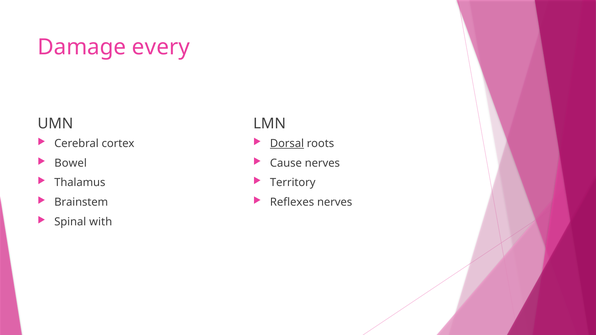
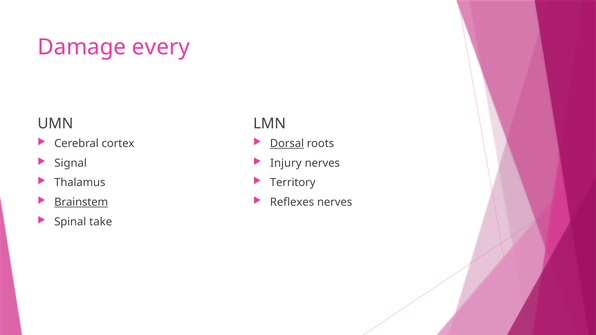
Bowel: Bowel -> Signal (71, 163)
Cause: Cause -> Injury (286, 163)
Brainstem underline: none -> present (81, 202)
with: with -> take (101, 222)
